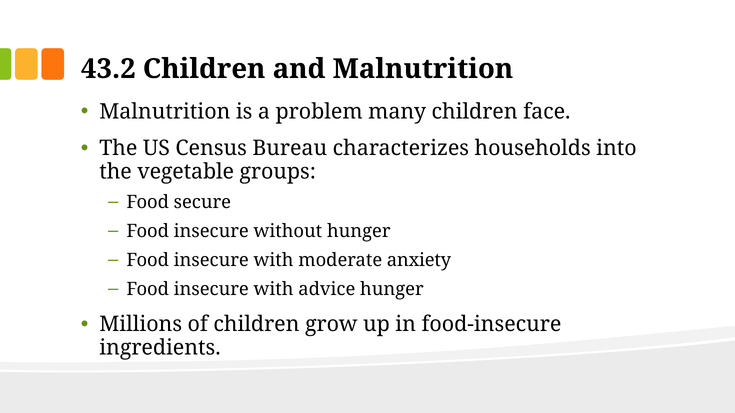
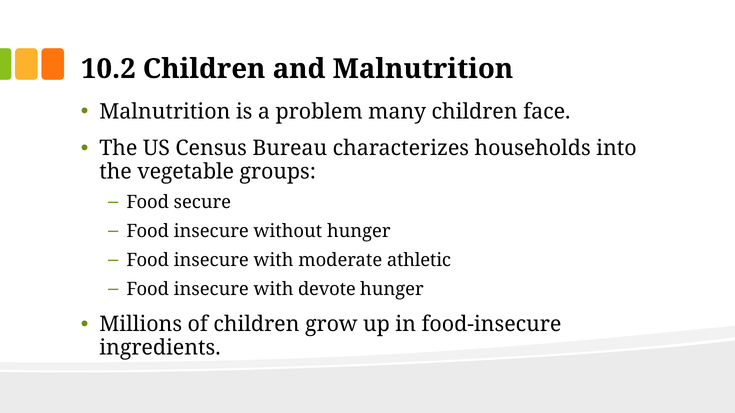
43.2: 43.2 -> 10.2 (108, 69)
anxiety: anxiety -> athletic (419, 260)
advice: advice -> devote (327, 290)
